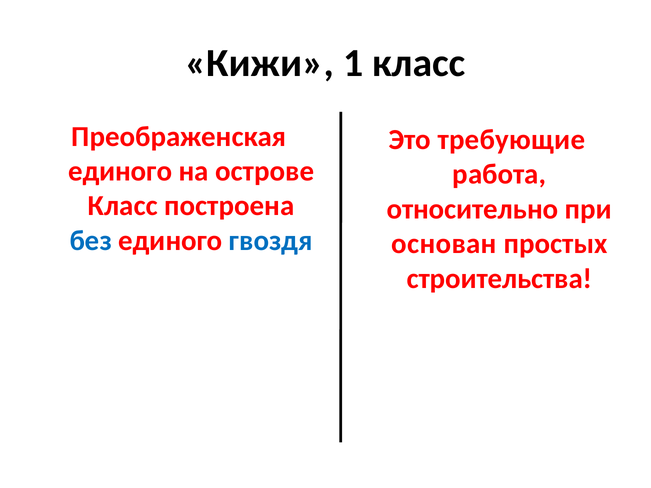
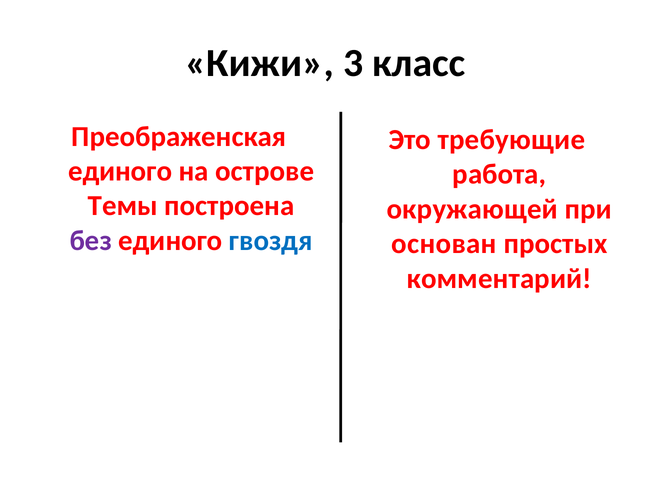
1: 1 -> 3 (353, 63)
Класс: Класс -> Темы (123, 206)
относительно: относительно -> окружающей (472, 209)
без colour: blue -> purple (91, 241)
строительства: строительства -> комментарий (499, 279)
